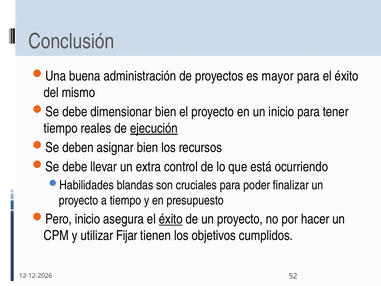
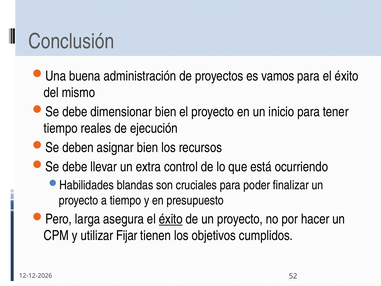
mayor: mayor -> vamos (278, 76)
ejecución underline: present -> none (154, 128)
Pero inicio: inicio -> larga (88, 219)
